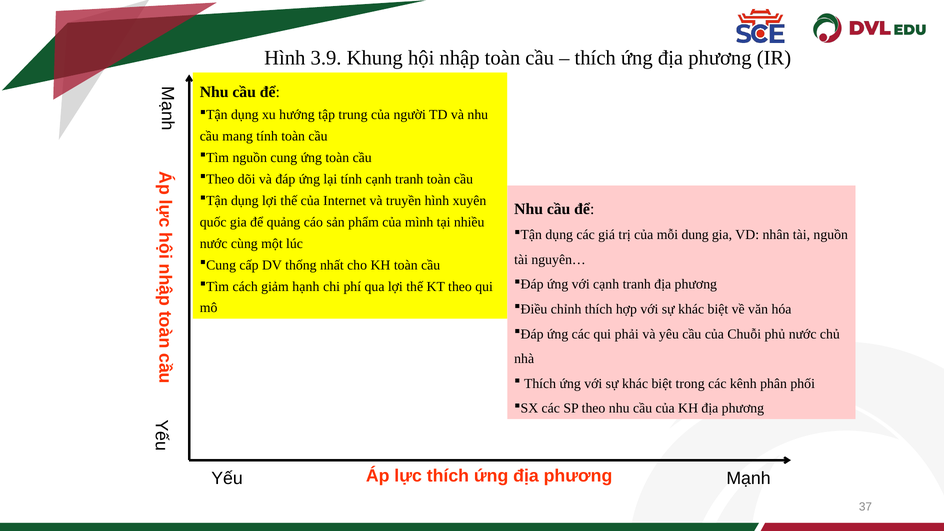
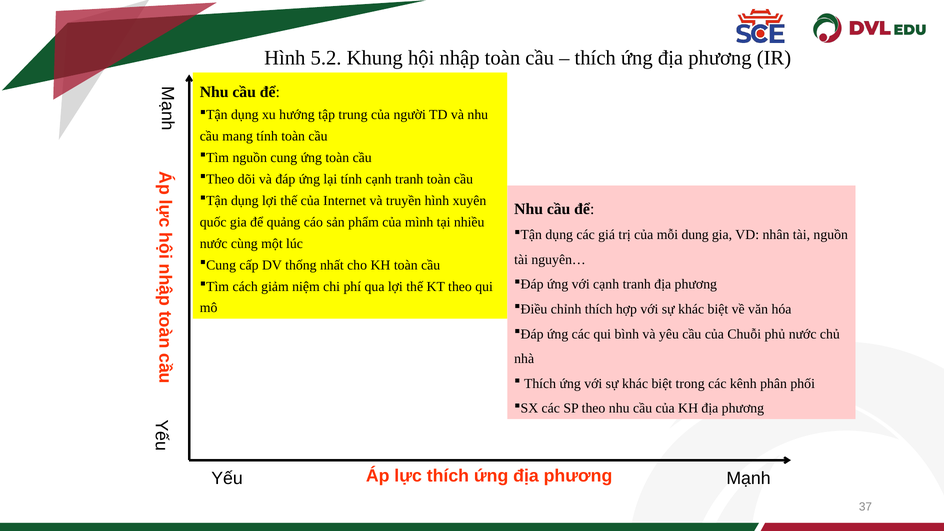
3.9: 3.9 -> 5.2 (326, 58)
hạnh: hạnh -> niệm (306, 286)
phải: phải -> bình (627, 334)
